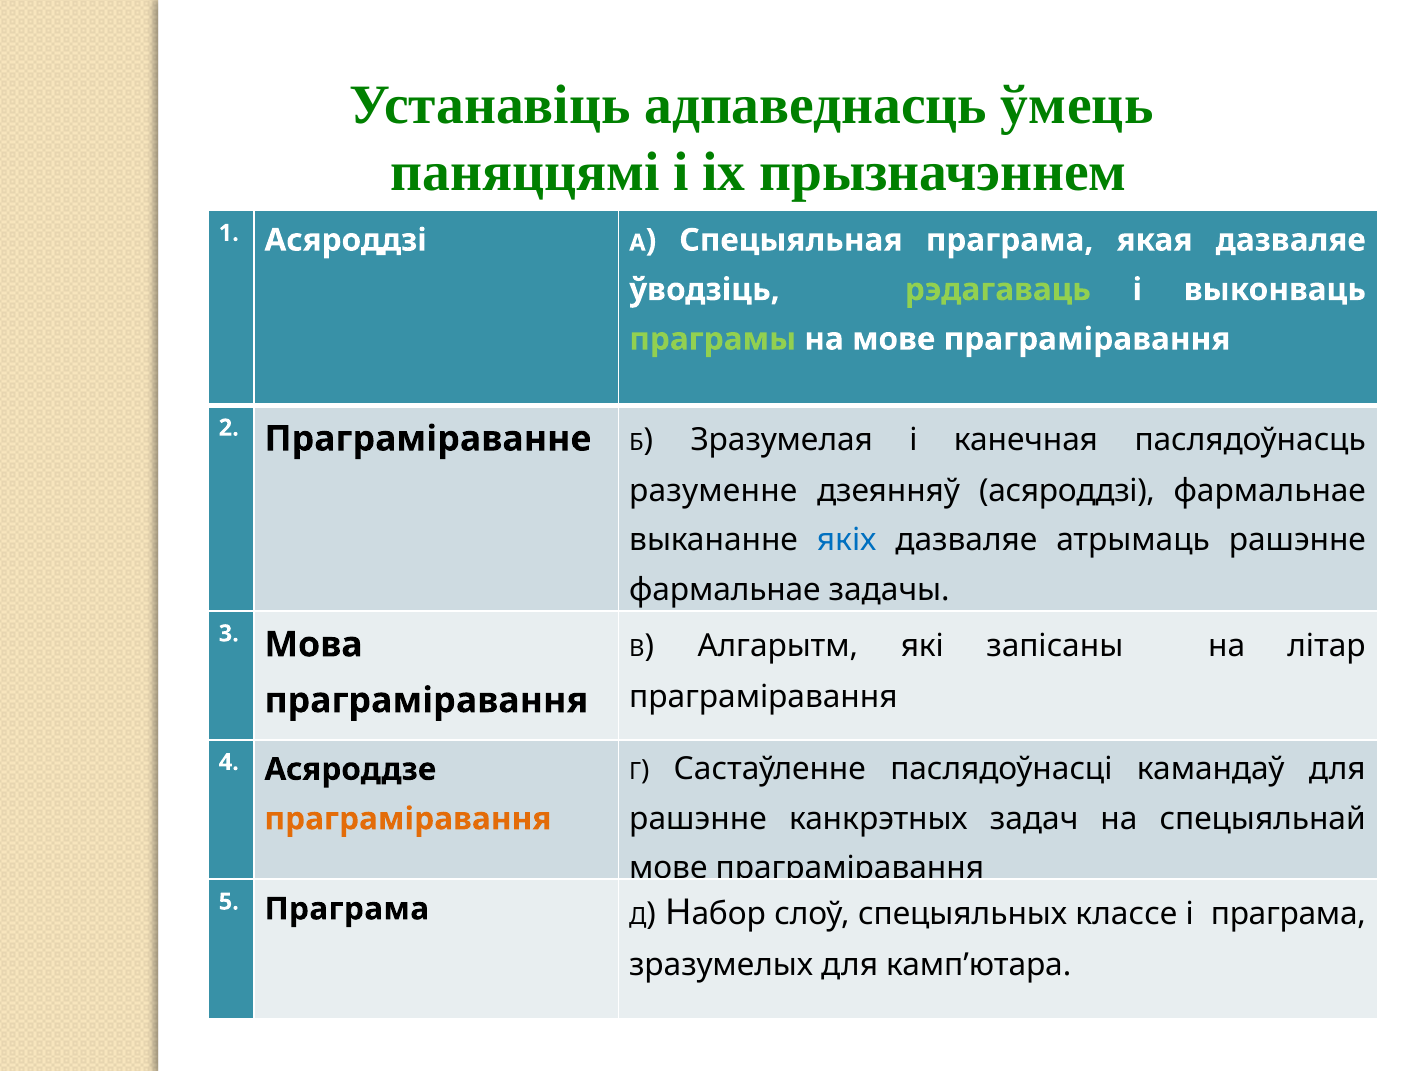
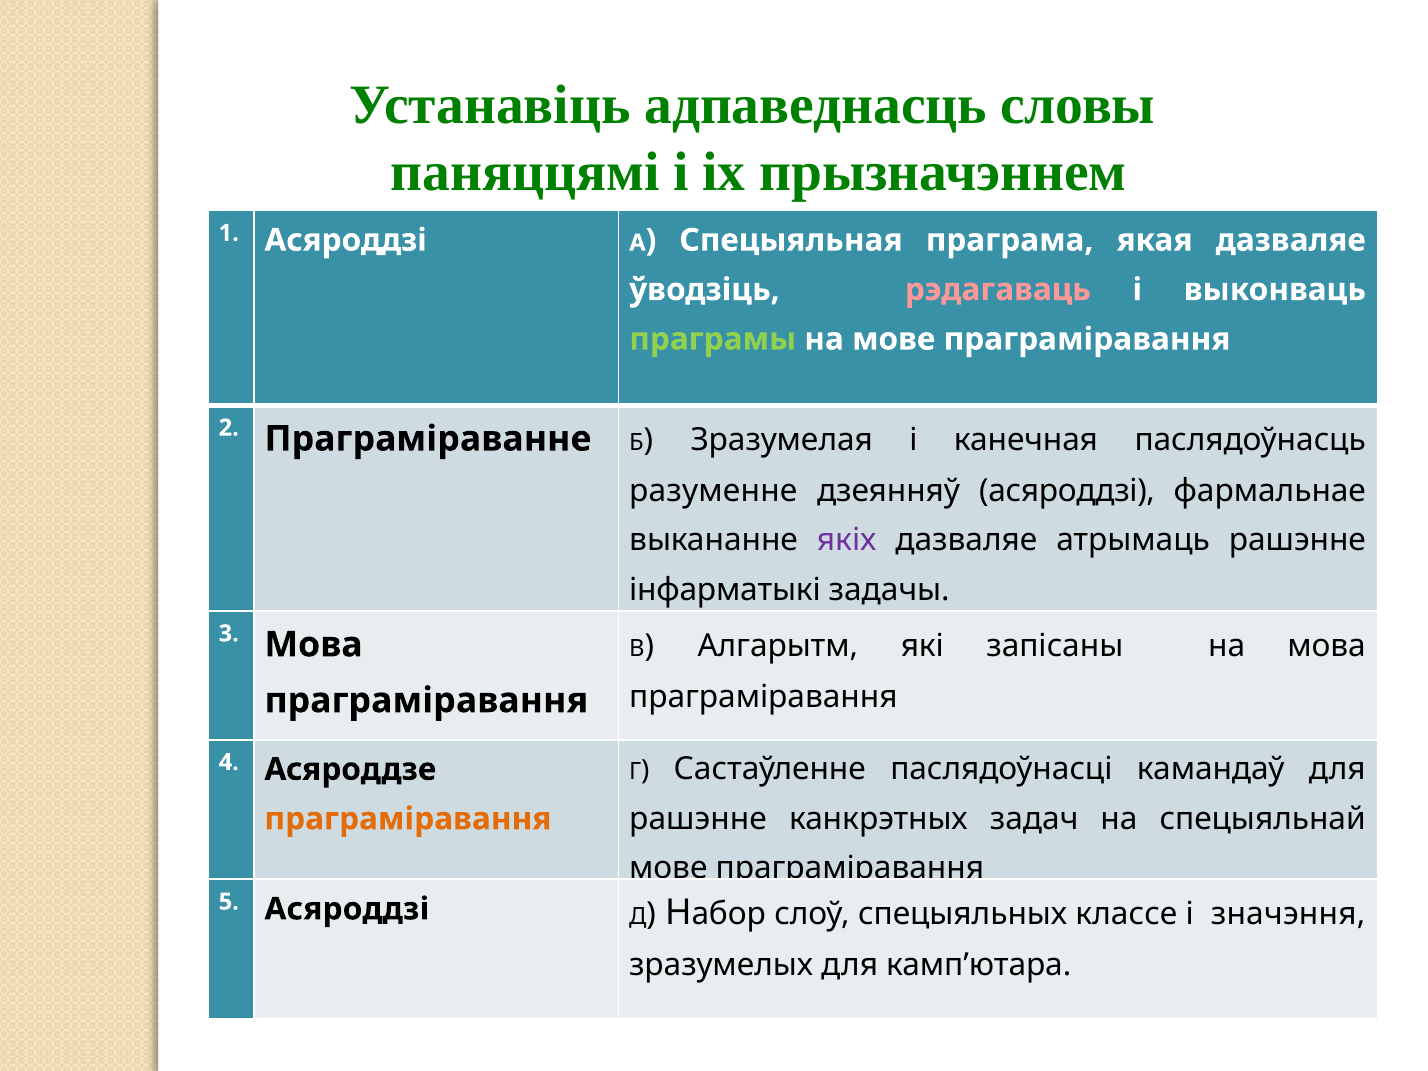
ўмець: ўмець -> словы (1078, 105)
рэдагаваць colour: light green -> pink (998, 290)
якіх colour: blue -> purple (847, 540)
фармальнае: фармальнае -> інфарматыкі (725, 590)
на літар: літар -> мова (1327, 646)
5 Праграма: Праграма -> Асяроддзі (347, 909)
і праграма: праграма -> значэння (1288, 914)
